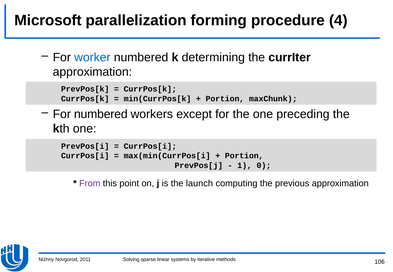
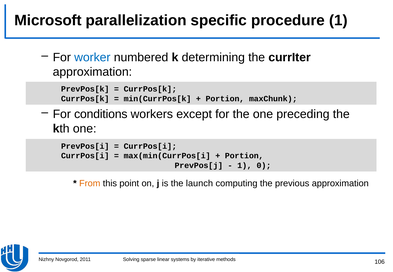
forming: forming -> specific (219, 20)
procedure 4: 4 -> 1 (338, 20)
For numbered: numbered -> conditions (101, 114)
From colour: purple -> orange (90, 184)
